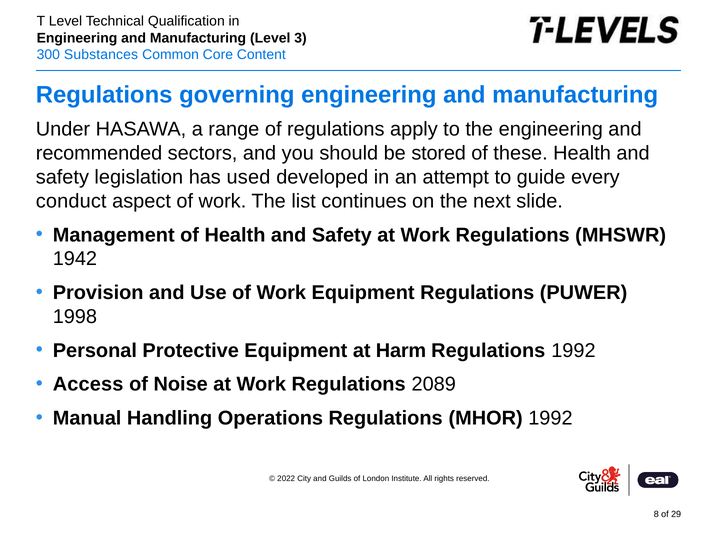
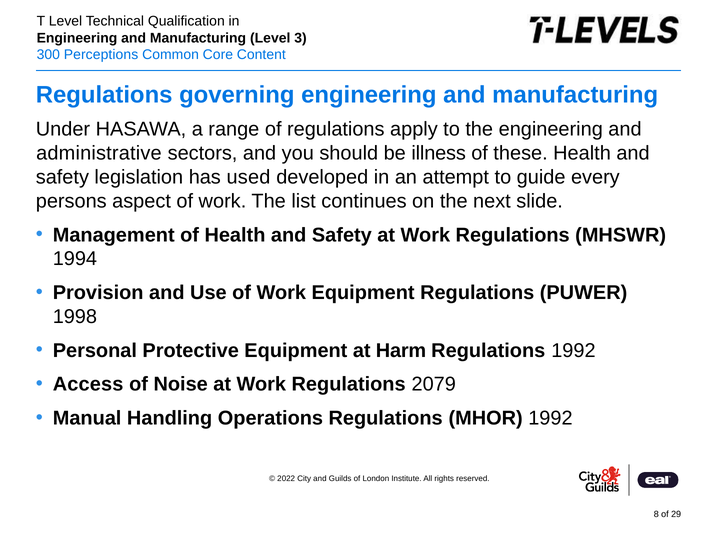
Substances: Substances -> Perceptions (101, 55)
recommended: recommended -> administrative (99, 153)
stored: stored -> illness (439, 153)
conduct: conduct -> persons (71, 201)
1942: 1942 -> 1994 (75, 259)
2089: 2089 -> 2079 (434, 384)
